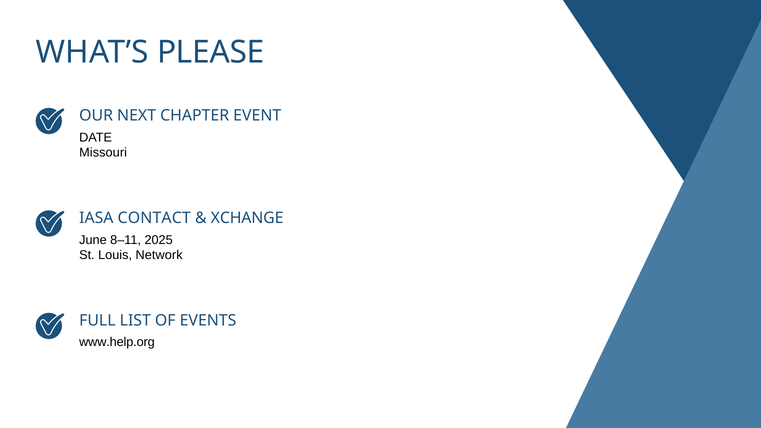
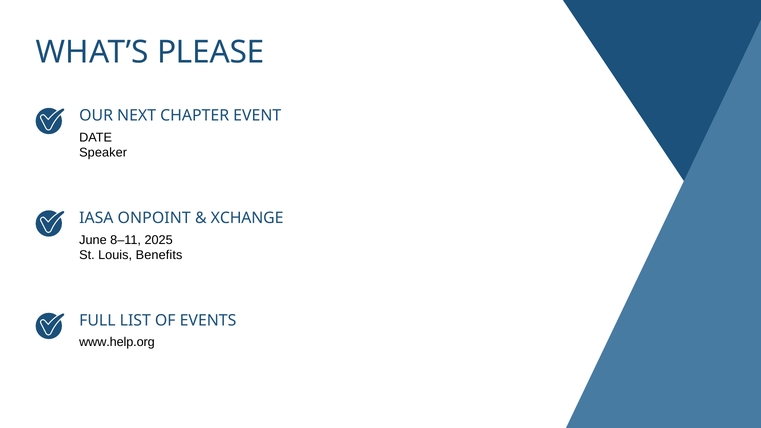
Missouri: Missouri -> Speaker (103, 153)
CONTACT: CONTACT -> ONPOINT (154, 218)
Network: Network -> Benefits (159, 255)
